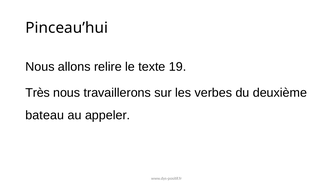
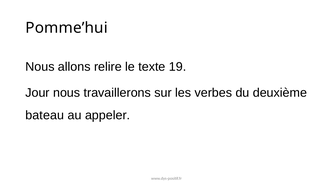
Pinceau’hui: Pinceau’hui -> Pomme’hui (67, 28)
Très: Très -> Jour (38, 93)
